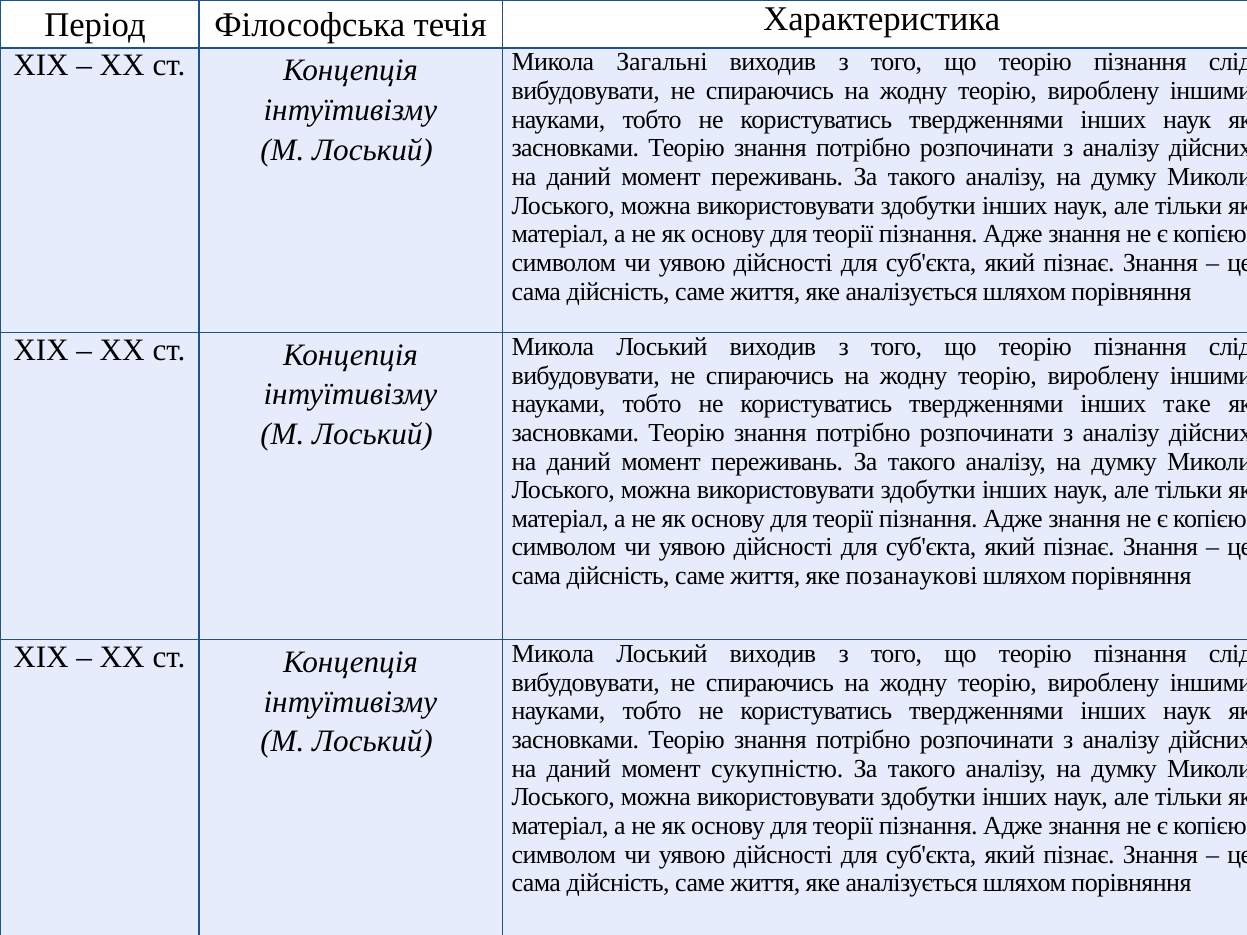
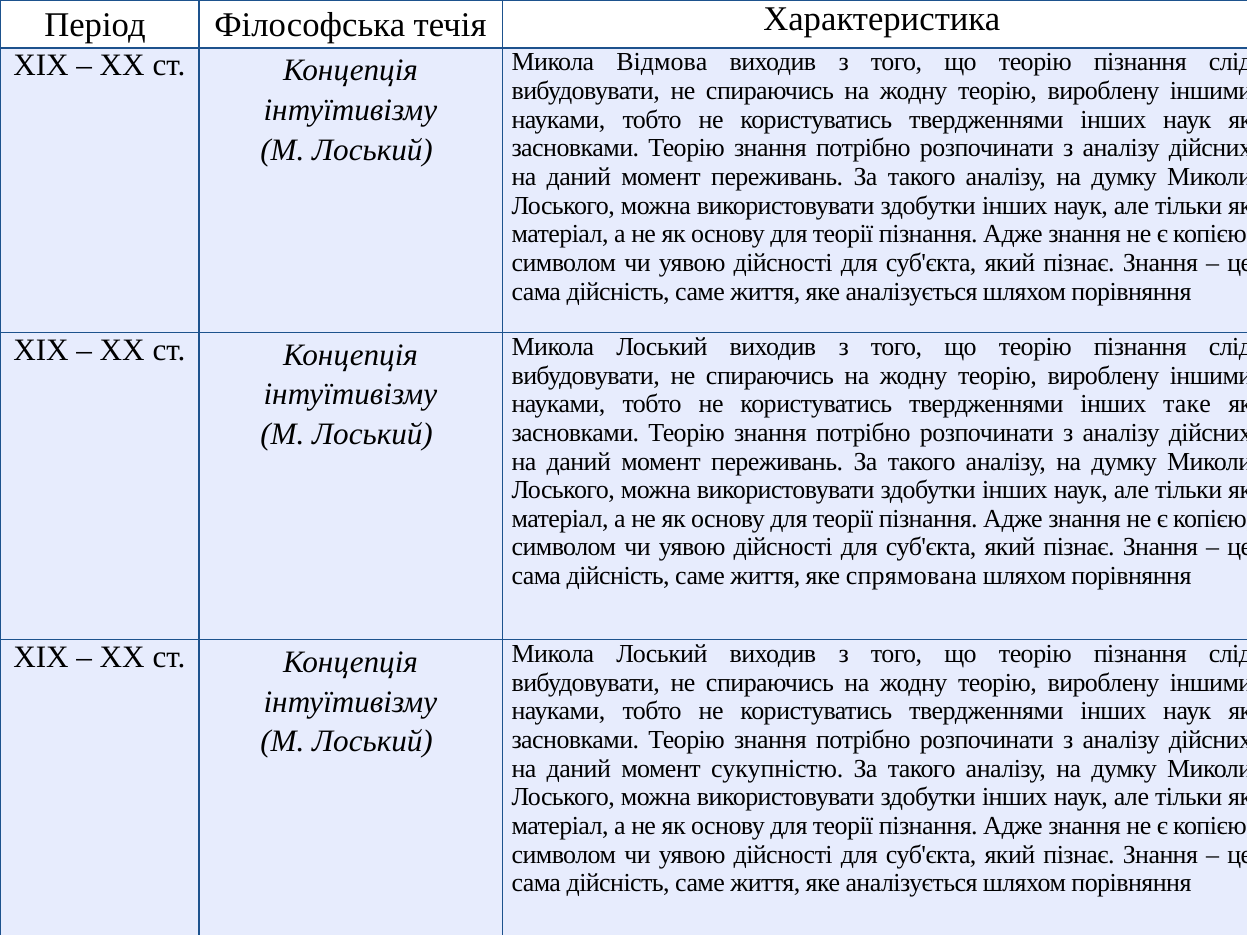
Загальні: Загальні -> Відмова (662, 62)
позанаукові: позанаукові -> спрямована (911, 576)
